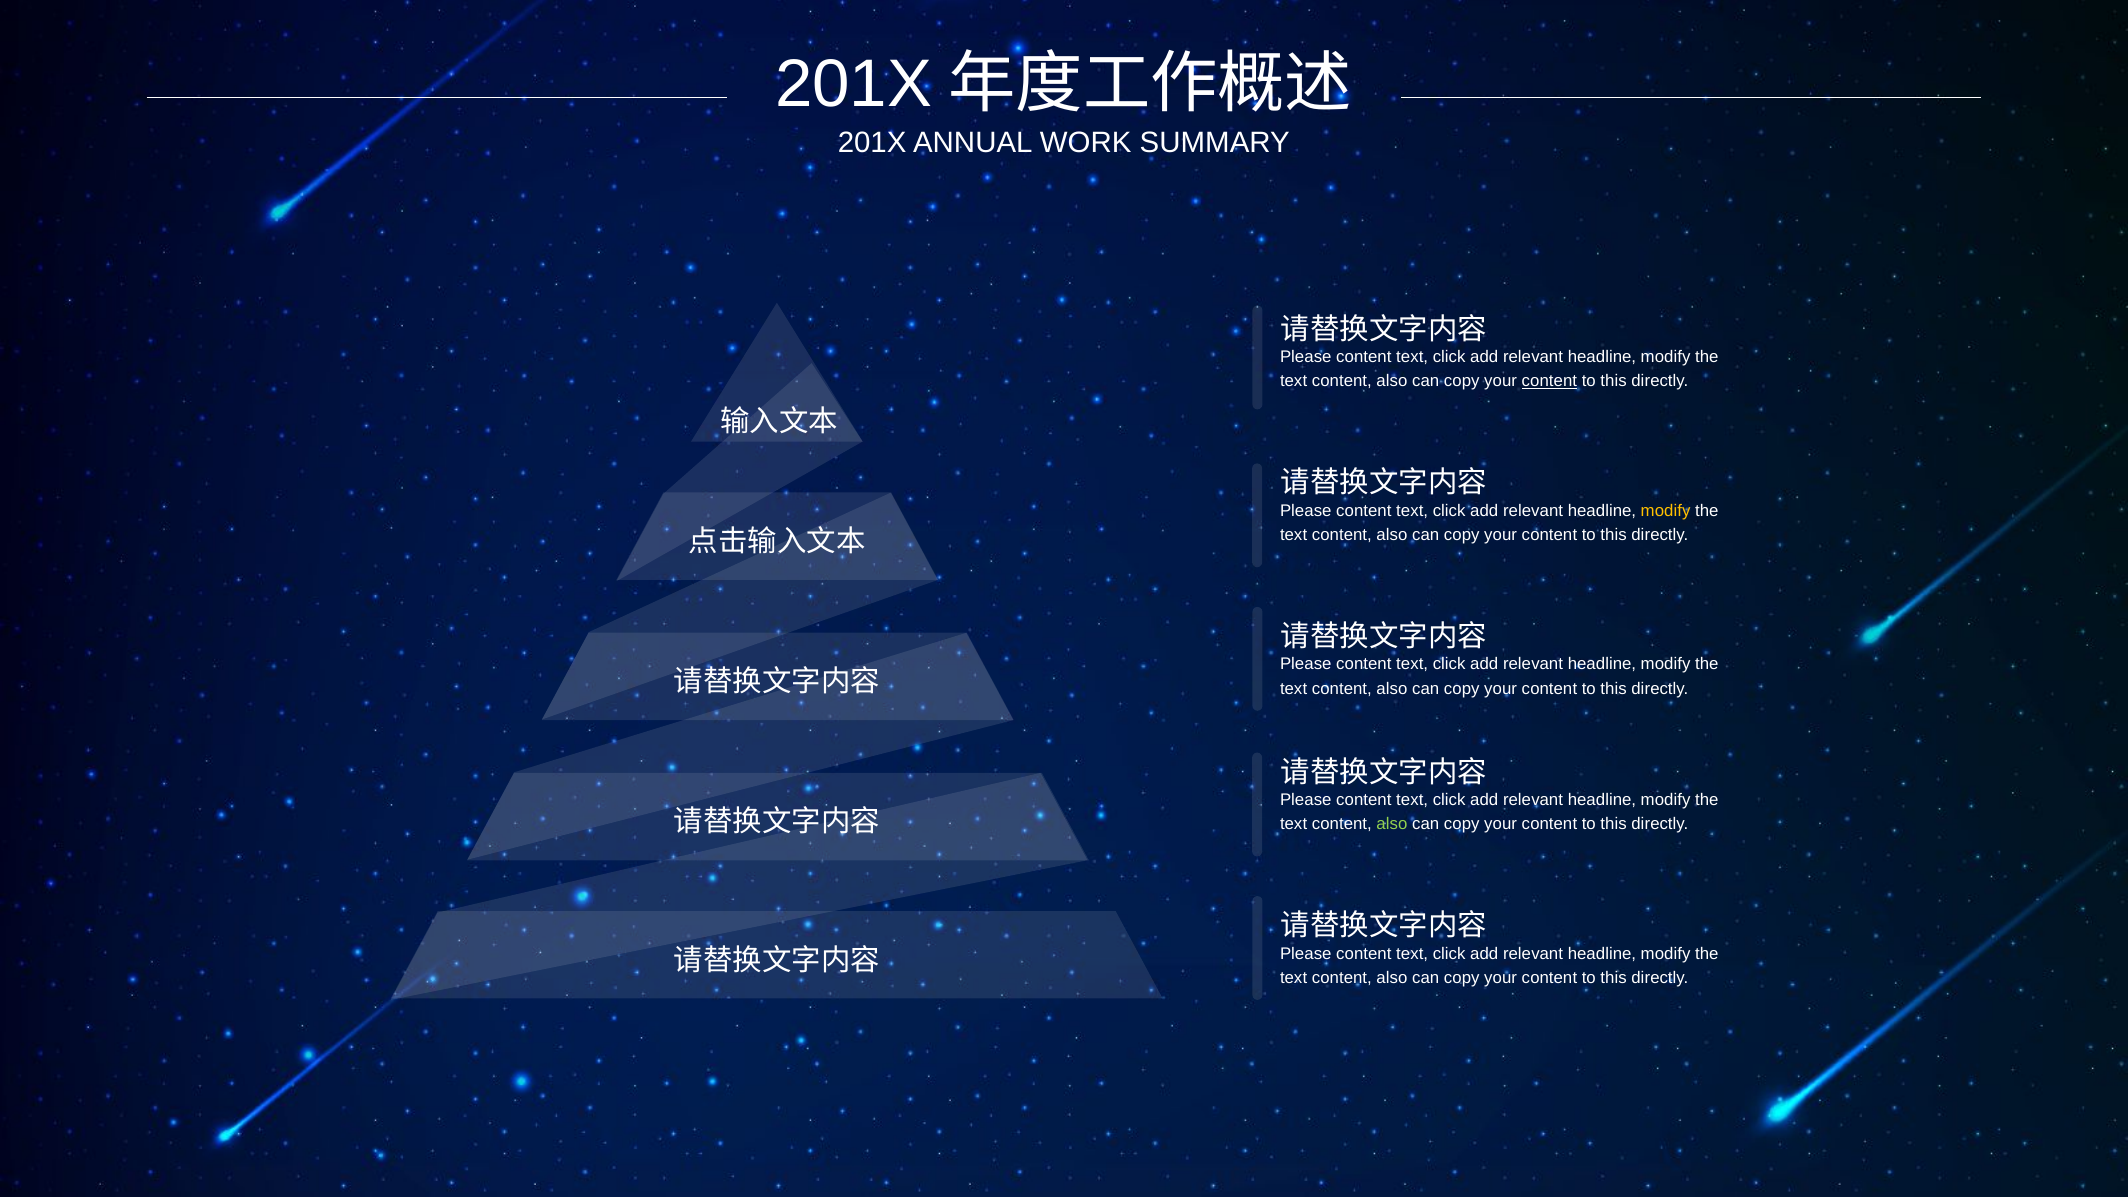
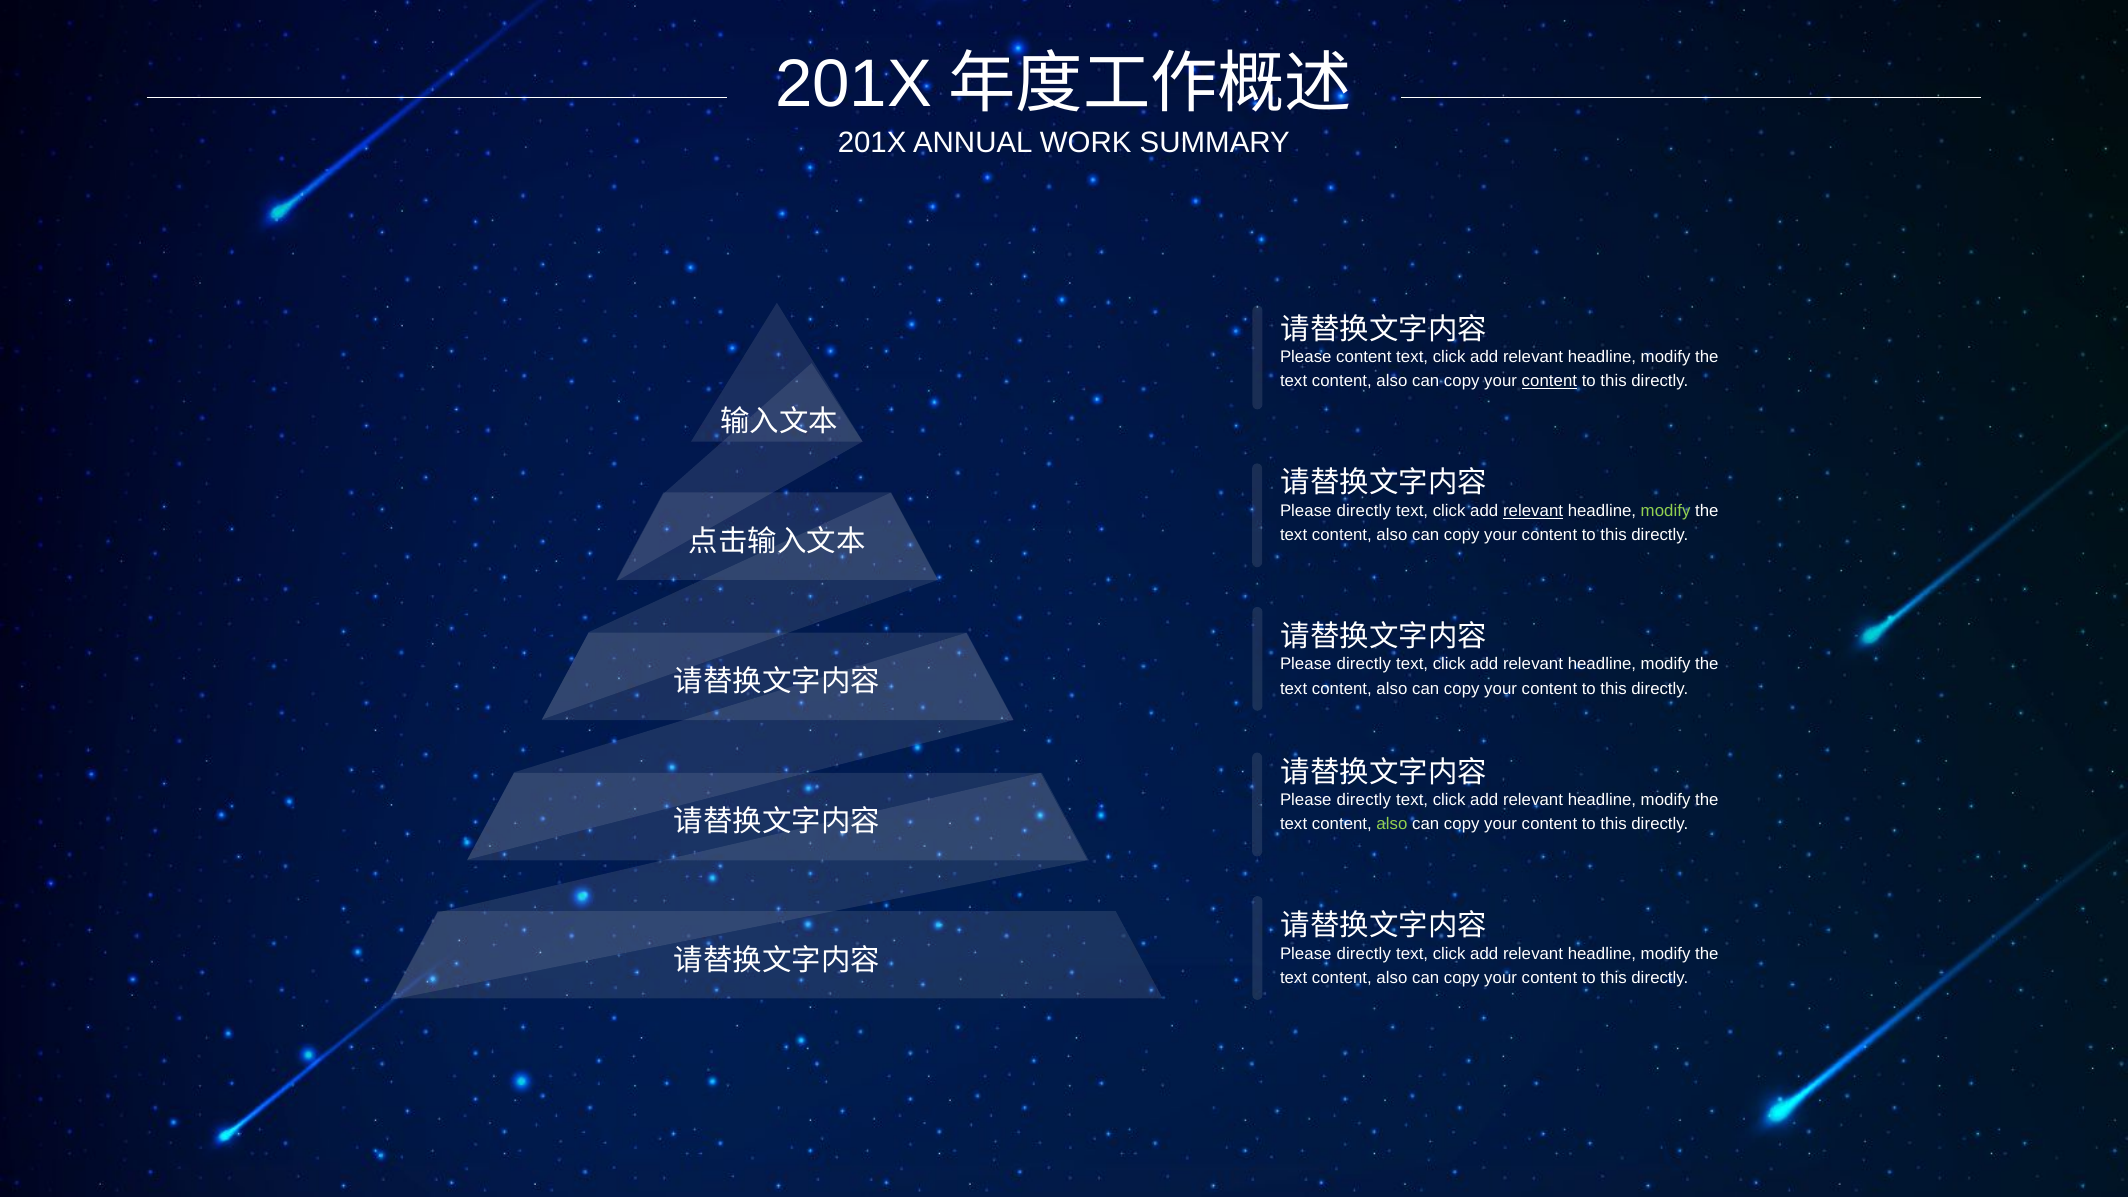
content: content -> directly (1364, 511)
relevant underline: none -> present (1533, 511)
modify colour: yellow -> light green (1666, 511)
content: content -> directly (1364, 664)
content: content -> directly (1364, 800)
content: content -> directly (1364, 954)
